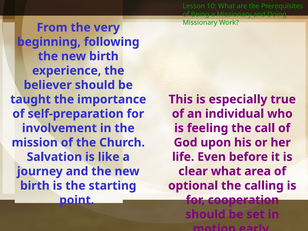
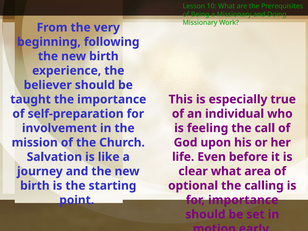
for cooperation: cooperation -> importance (243, 200)
